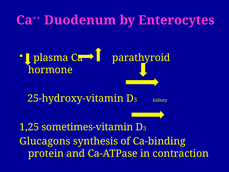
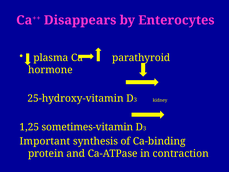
Duodenum: Duodenum -> Disappears (80, 20)
Glucagons: Glucagons -> Important (45, 141)
